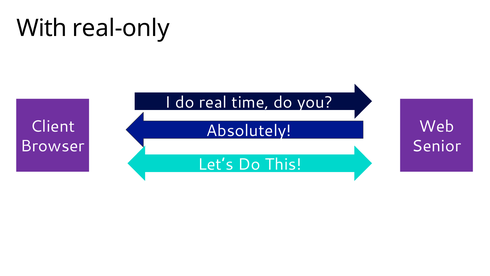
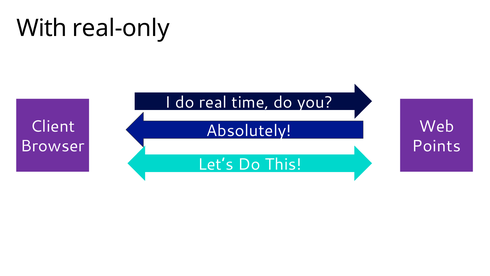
Senior: Senior -> Points (436, 146)
